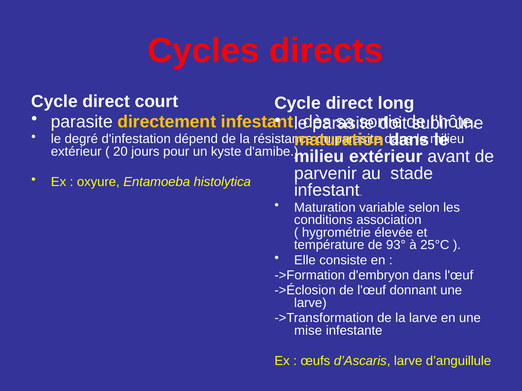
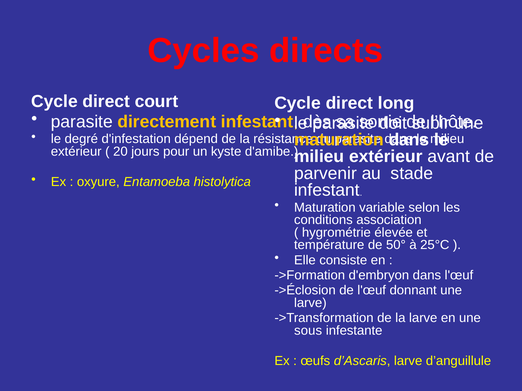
93°: 93° -> 50° (396, 245)
mise: mise -> sous (308, 331)
